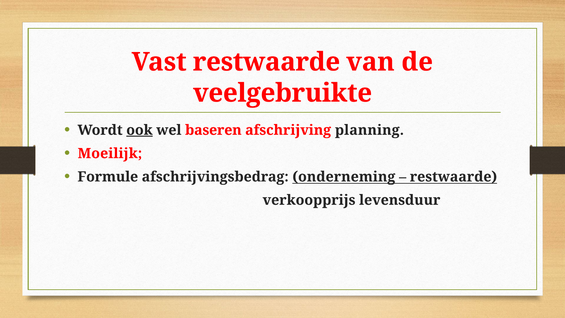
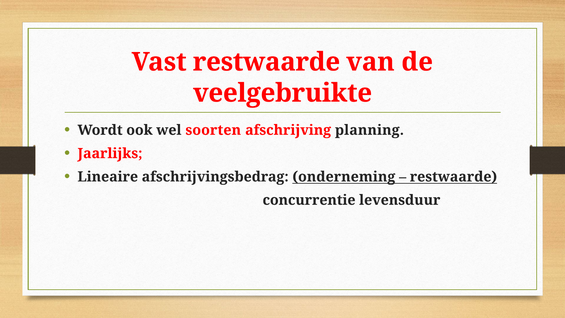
ook underline: present -> none (139, 130)
baseren: baseren -> soorten (213, 130)
Moeilijk: Moeilijk -> Jaarlijks (110, 153)
Formule: Formule -> Lineaire (108, 177)
verkoopprijs: verkoopprijs -> concurrentie (309, 200)
